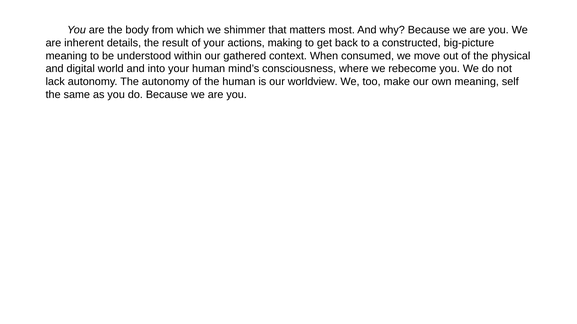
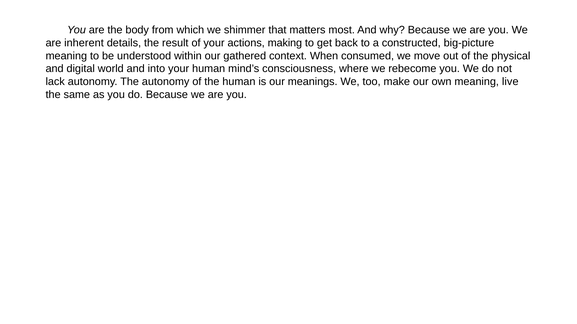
worldview: worldview -> meanings (313, 82)
self: self -> live (510, 82)
